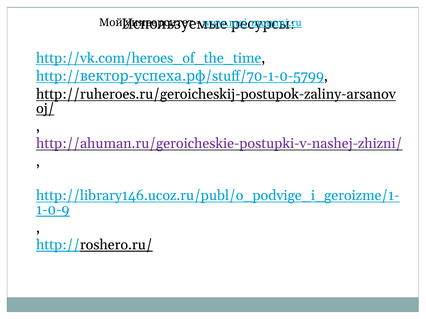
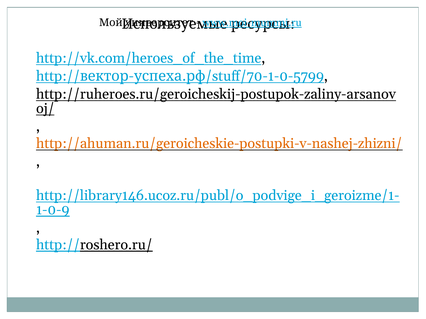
http://ahuman.ru/geroicheskie-postupki-v-nashej-zhizni/ colour: purple -> orange (219, 144)
